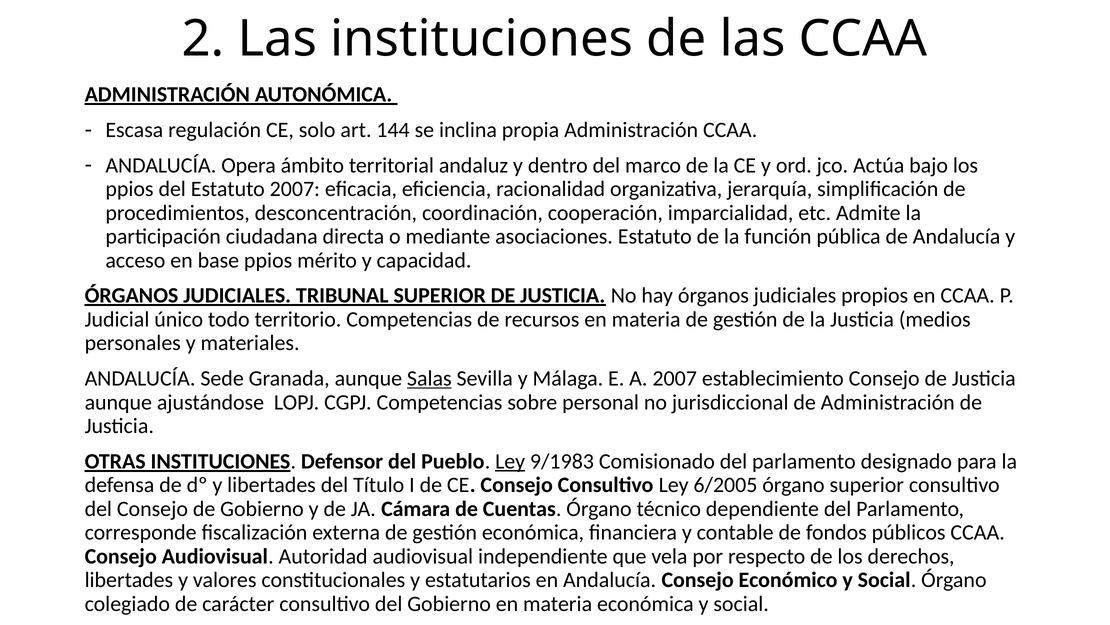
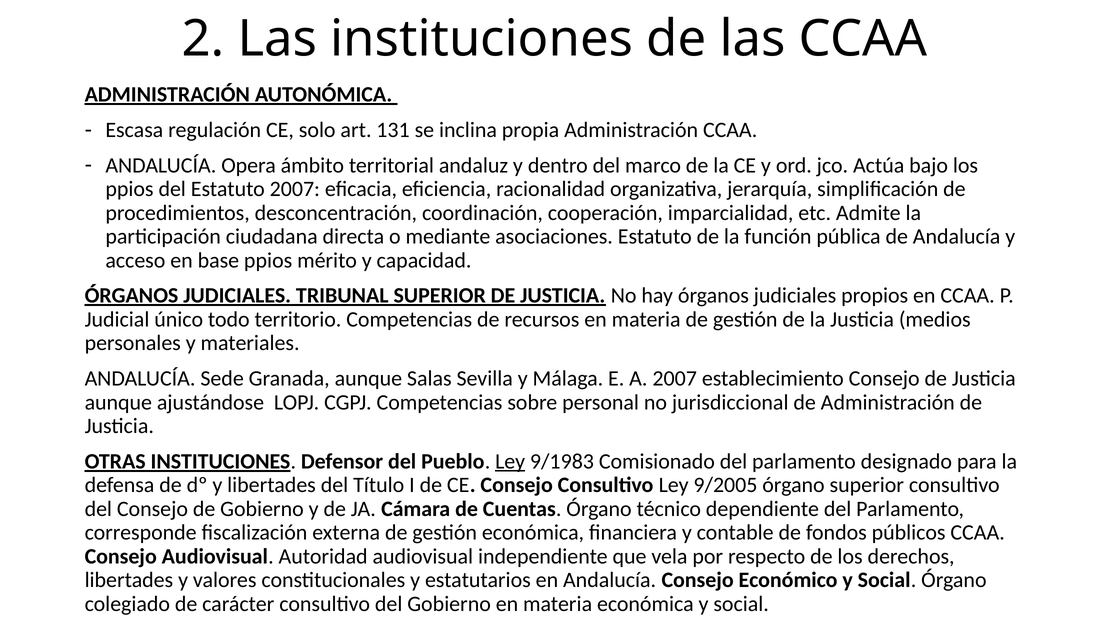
144: 144 -> 131 (393, 130)
Salas underline: present -> none (429, 378)
6/2005: 6/2005 -> 9/2005 (725, 485)
